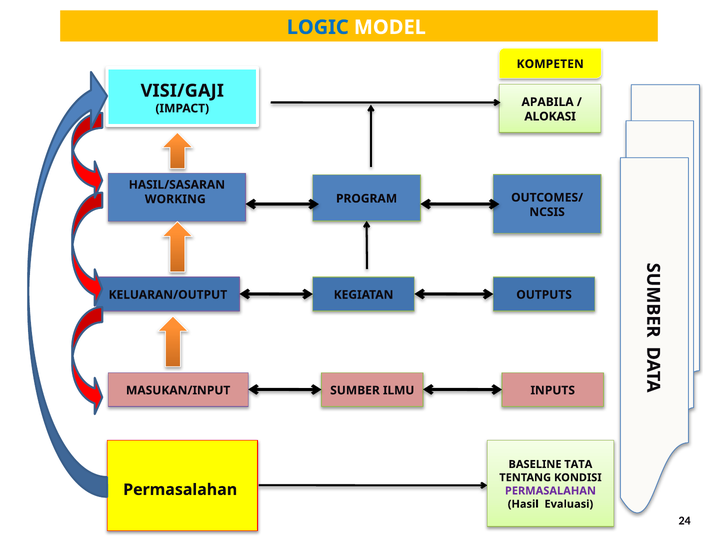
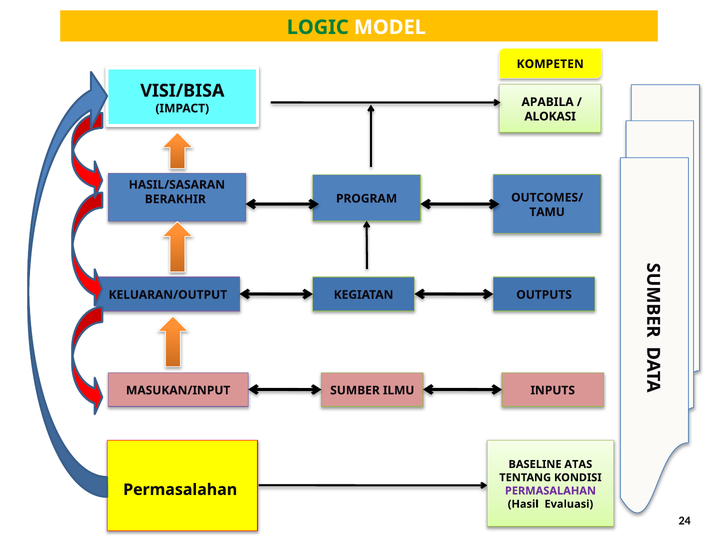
LOGIC colour: blue -> green (318, 27)
VISI/GAJI: VISI/GAJI -> VISI/BISA (182, 91)
WORKING: WORKING -> BERAKHIR (175, 199)
NCSIS: NCSIS -> TAMU (547, 212)
TATA: TATA -> ATAS (578, 464)
